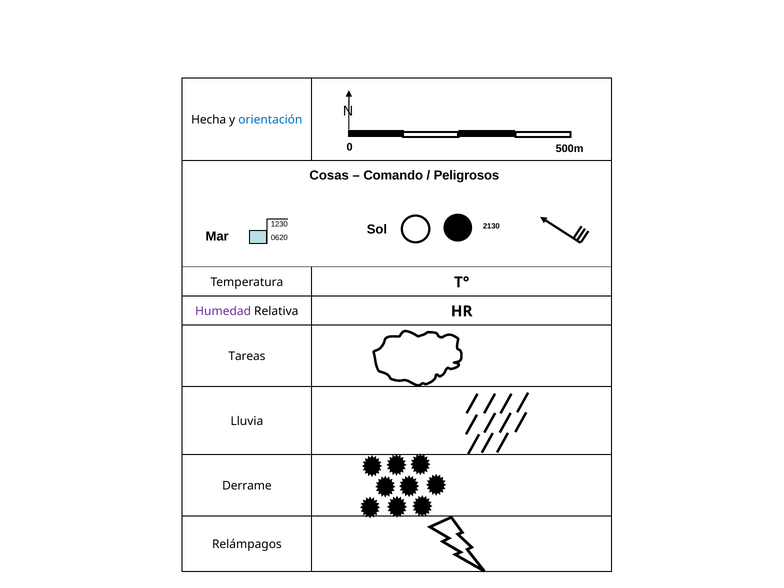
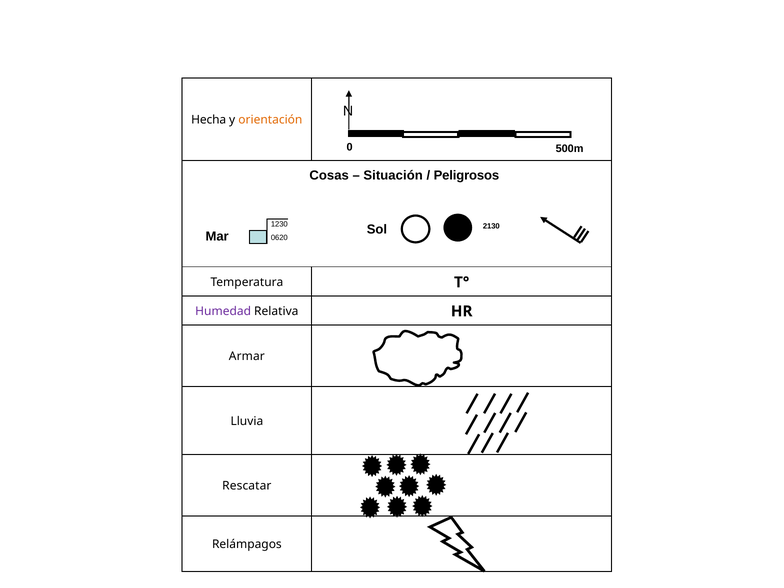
orientación colour: blue -> orange (270, 120)
Comando: Comando -> Situación (393, 176)
Tareas: Tareas -> Armar (247, 356)
Derrame: Derrame -> Rescatar (247, 486)
